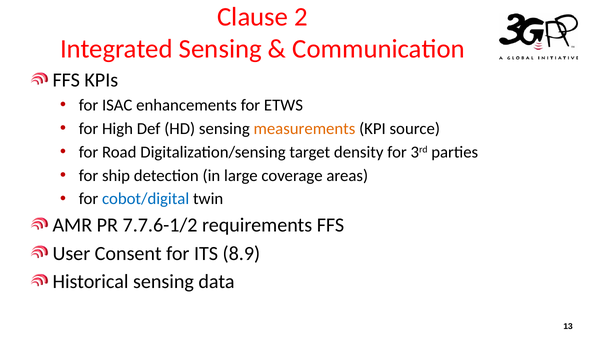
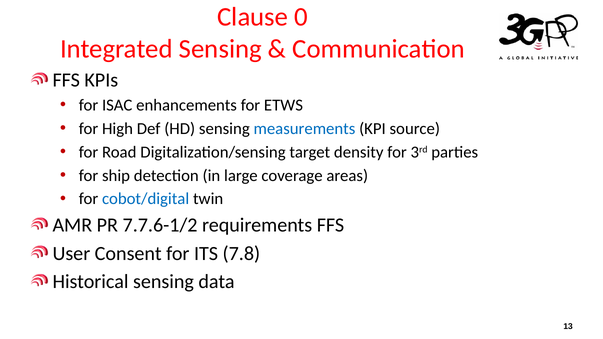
2: 2 -> 0 (301, 17)
measurements colour: orange -> blue (304, 129)
8.9: 8.9 -> 7.8 (241, 254)
